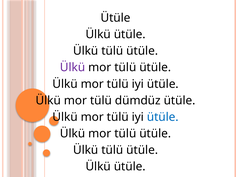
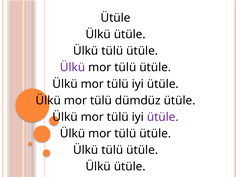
ütüle colour: blue -> purple (163, 117)
